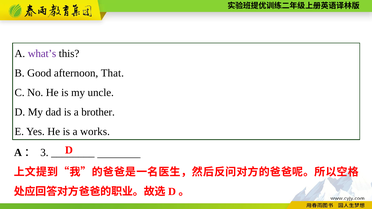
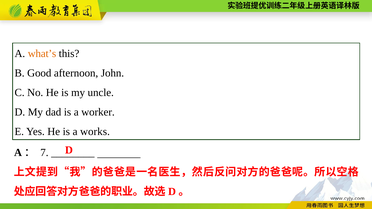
what’s colour: purple -> orange (42, 54)
That: That -> John (112, 73)
brother: brother -> worker (98, 112)
3: 3 -> 7 (44, 153)
